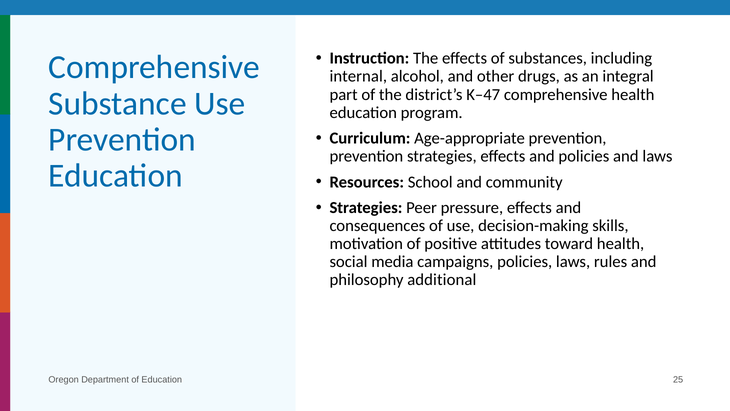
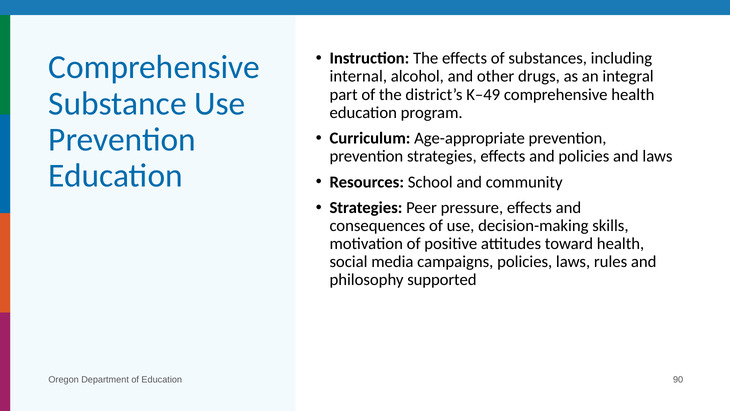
K–47: K–47 -> K–49 (483, 94)
additional: additional -> supported (442, 280)
25: 25 -> 90 (678, 379)
